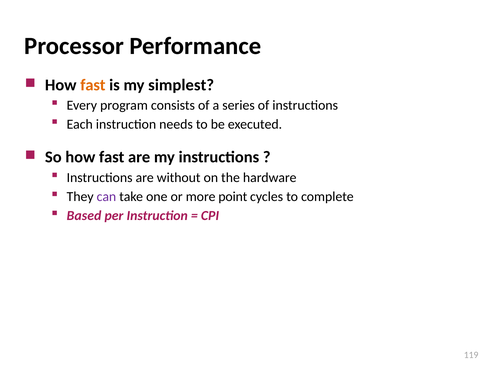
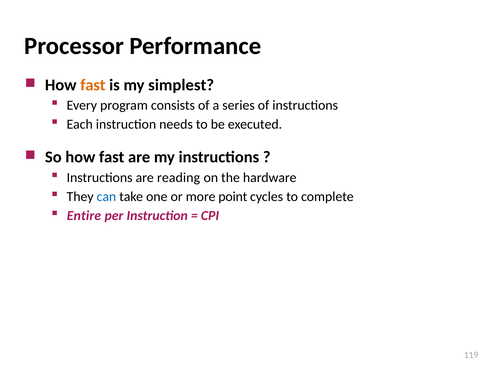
without: without -> reading (179, 178)
can colour: purple -> blue (106, 197)
Based: Based -> Entire (84, 216)
